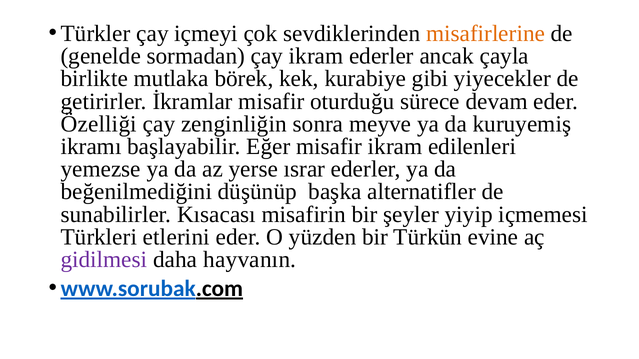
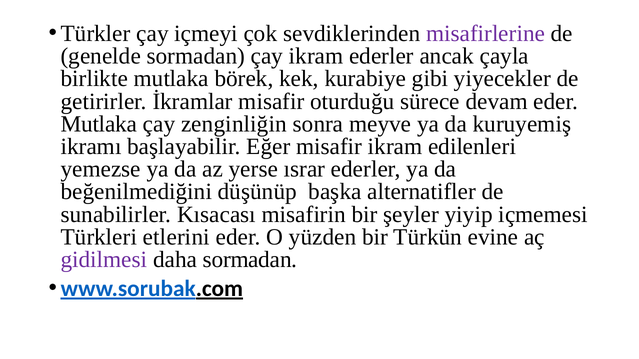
misafirlerine colour: orange -> purple (486, 34)
Özelliği: Özelliği -> Mutlaka (99, 124)
daha hayvanın: hayvanın -> sormadan (250, 260)
